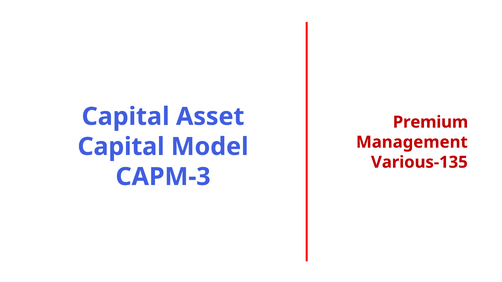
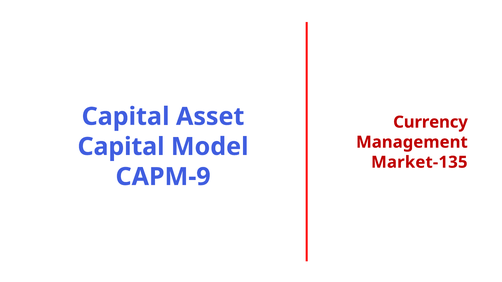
Premium: Premium -> Currency (430, 122)
Various-135: Various-135 -> Market-135 (419, 162)
CAPM-3: CAPM-3 -> CAPM-9 (163, 177)
